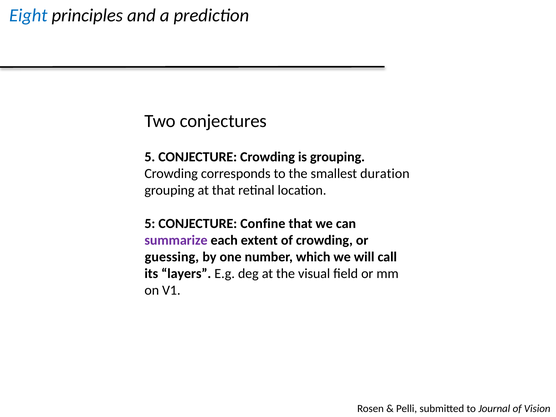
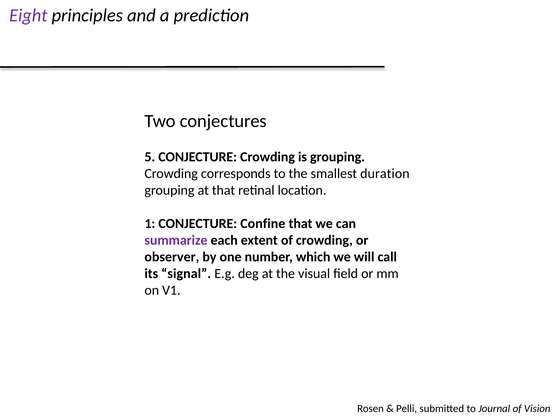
Eight colour: blue -> purple (28, 16)
5: 5 -> 1 (150, 224)
guessing: guessing -> observer (172, 257)
layers: layers -> signal (186, 274)
